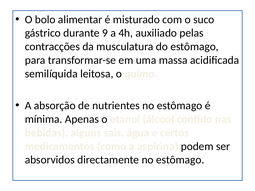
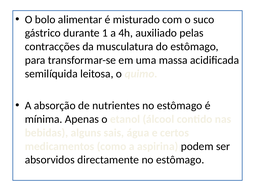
9: 9 -> 1 (105, 33)
